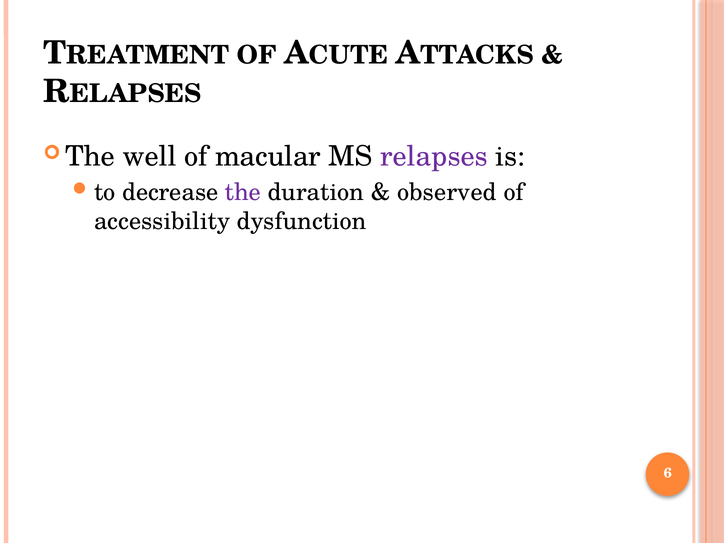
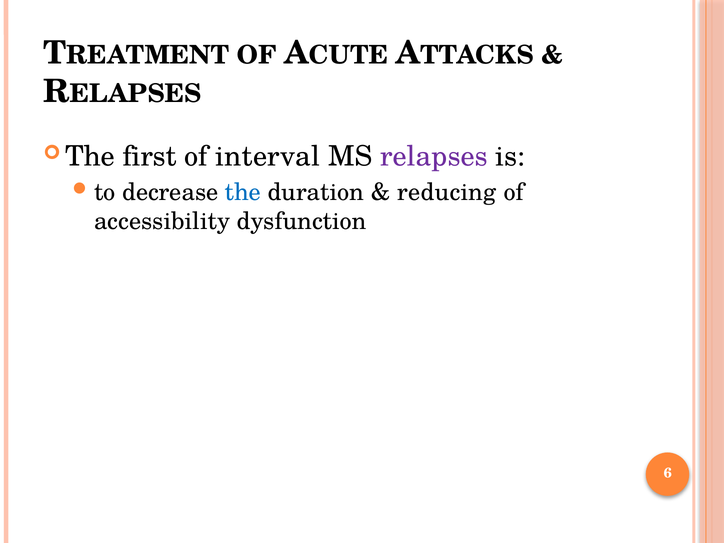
well: well -> first (150, 156)
macular: macular -> interval (268, 156)
the colour: purple -> blue (243, 192)
observed: observed -> reducing (447, 192)
